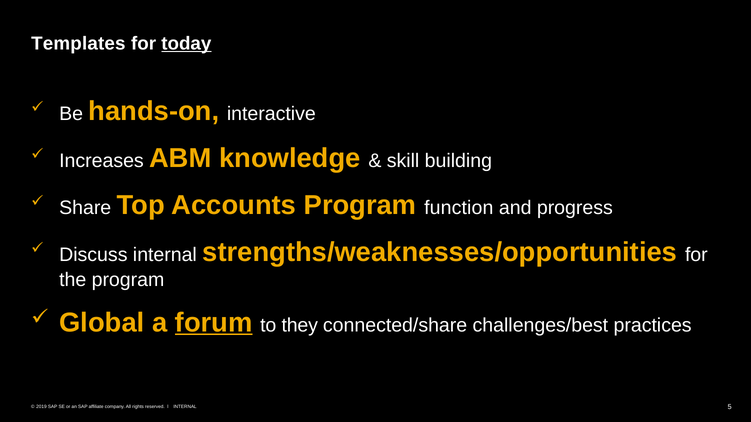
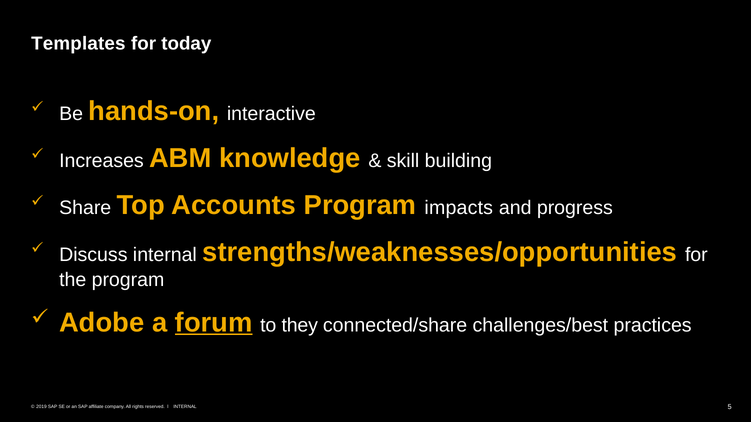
today underline: present -> none (186, 44)
function: function -> impacts (459, 208)
Global: Global -> Adobe (102, 323)
